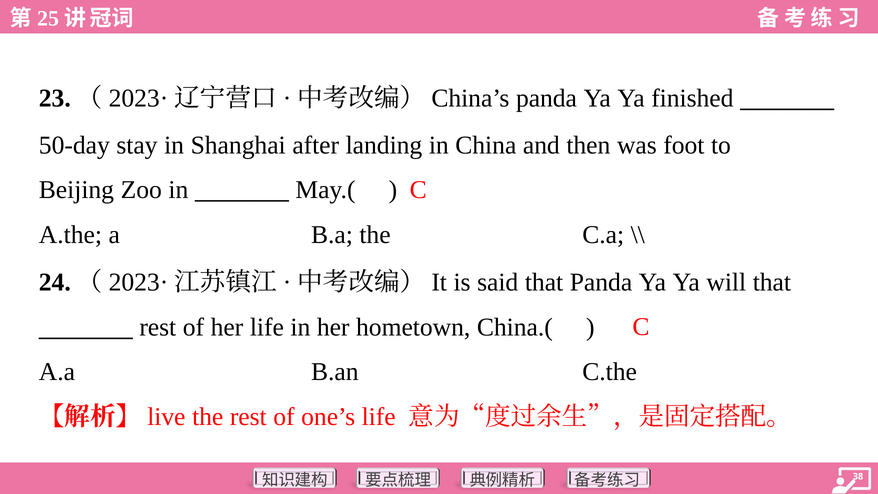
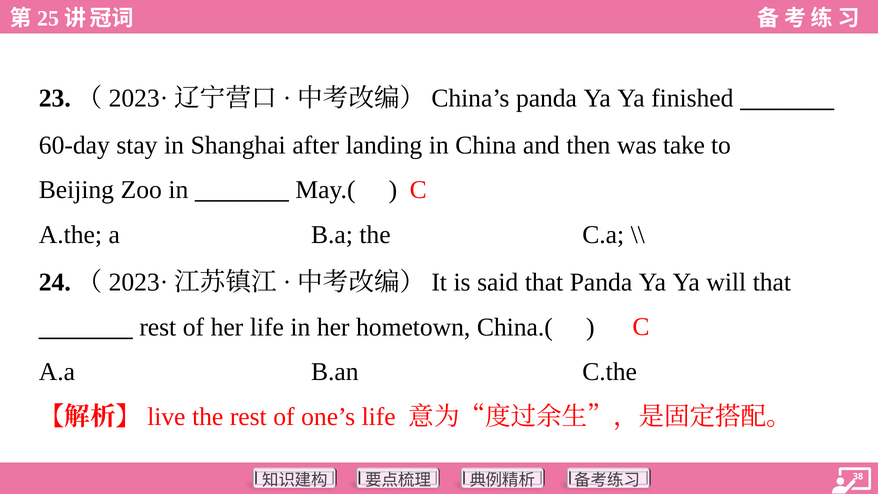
50-day: 50-day -> 60-day (74, 145)
foot: foot -> take (684, 145)
